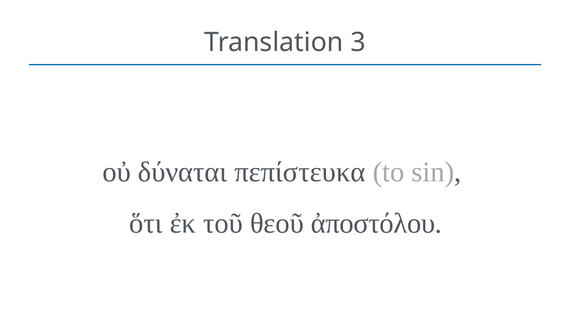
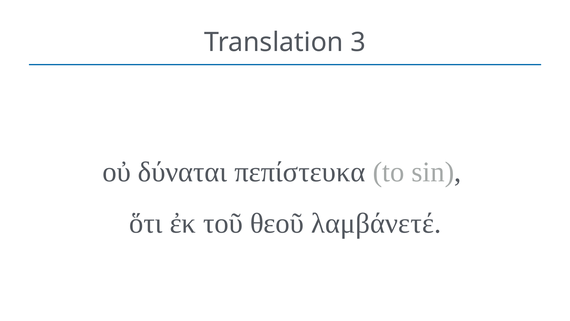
ἀποστόλου: ἀποστόλου -> λαμβάνετέ (376, 223)
